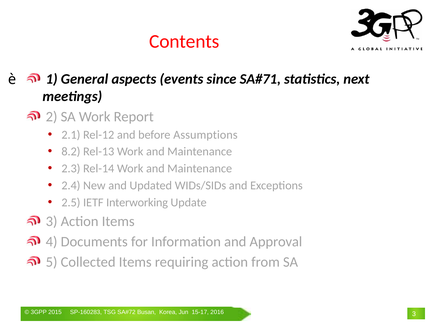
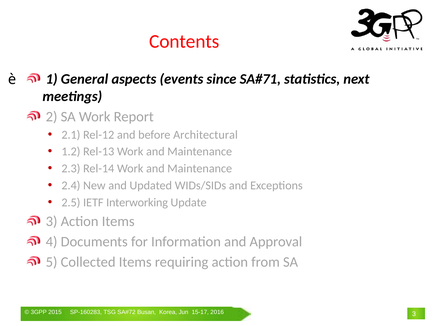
Assumptions: Assumptions -> Architectural (205, 135)
8.2: 8.2 -> 1.2 (71, 152)
